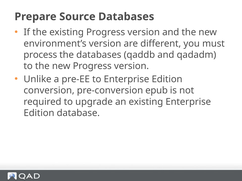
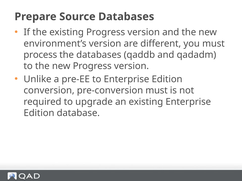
pre-conversion epub: epub -> must (157, 91)
